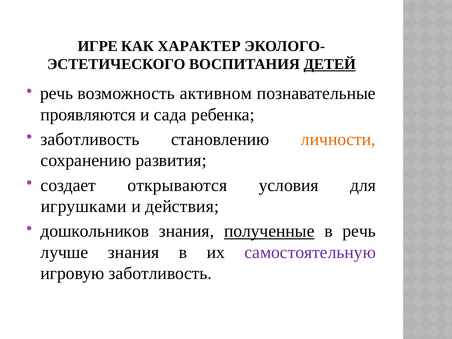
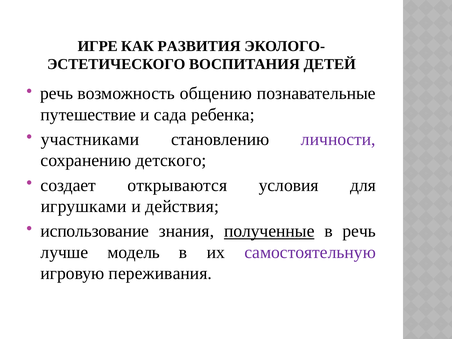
ХАРАКТЕР: ХАРАКТЕР -> РАЗВИТИЯ (199, 46)
ДЕТЕЙ underline: present -> none (330, 64)
активном: активном -> общению (216, 94)
проявляются: проявляются -> путешествие (88, 115)
заботливость: заботливость -> участниками (90, 139)
личности colour: orange -> purple (338, 139)
развития: развития -> детского (171, 160)
дошкольников: дошкольников -> использование (95, 231)
лучше знания: знания -> модель (134, 252)
игровую заботливость: заботливость -> переживания (160, 273)
